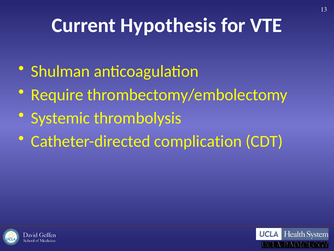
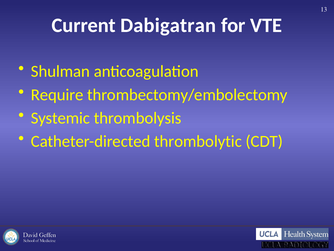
Hypothesis: Hypothesis -> Dabigatran (168, 25)
complication: complication -> thrombolytic (198, 141)
